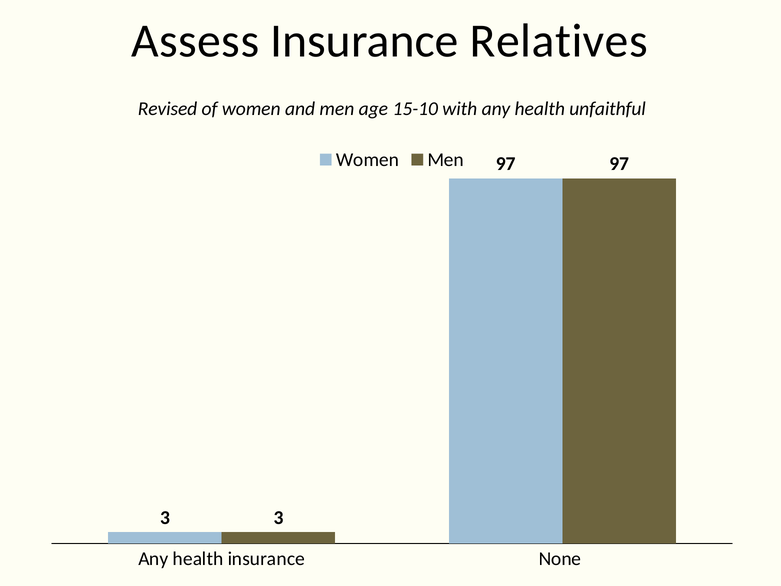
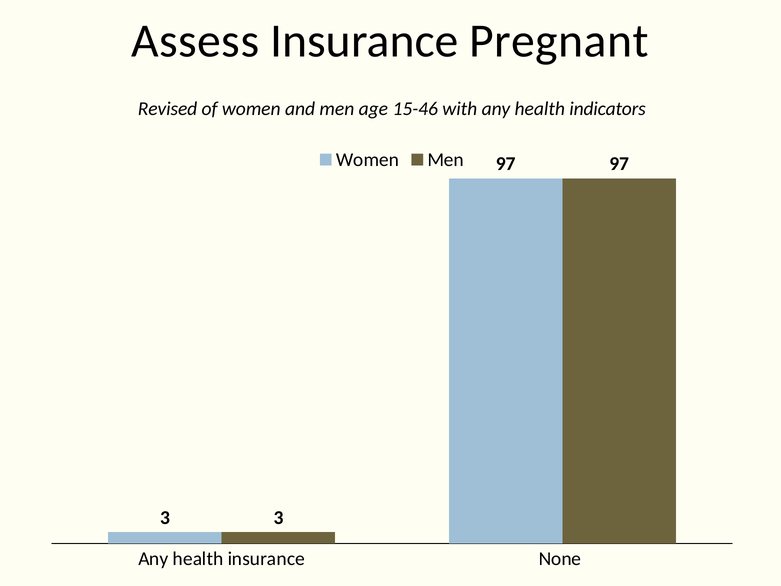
Relatives: Relatives -> Pregnant (559, 41)
15-10: 15-10 -> 15-46 (415, 109)
unfaithful: unfaithful -> indicators (608, 109)
